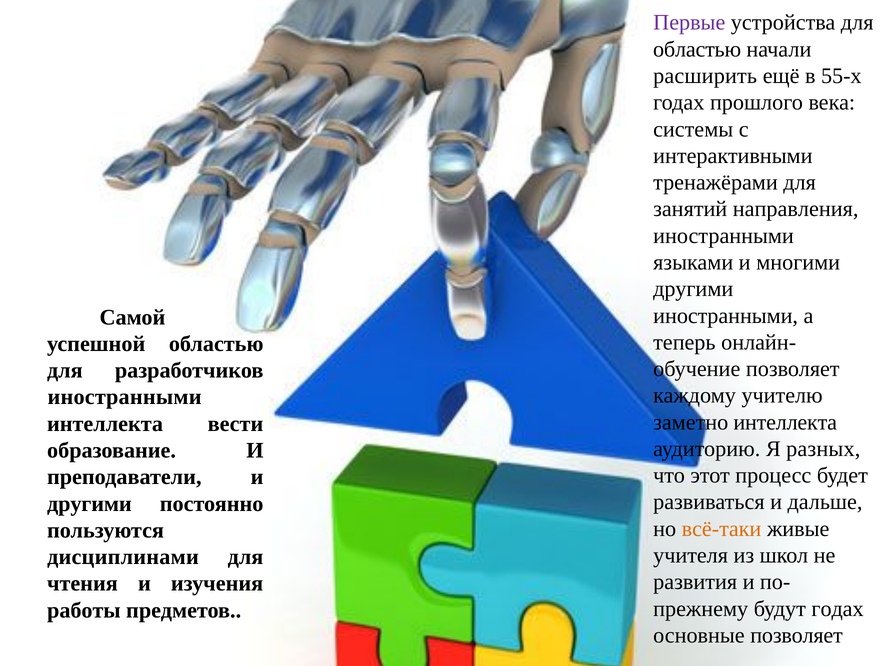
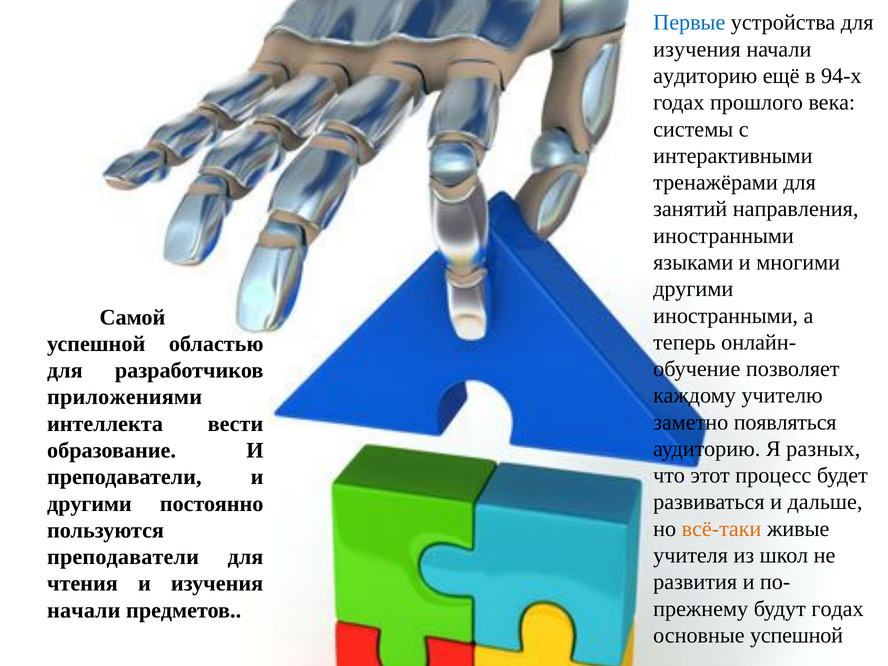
Первые colour: purple -> blue (689, 23)
областью: областью -> изучения (697, 49)
расширить: расширить -> аудиторию (705, 76)
55-х: 55-х -> 94-х (841, 76)
иностранными: иностранными -> приложениями (125, 397)
заметно интеллекта: интеллекта -> появляться (785, 422)
дисциплинами: дисциплинами -> преподаватели (123, 557)
работы: работы -> начали (84, 610)
основные позволяет: позволяет -> успешной (797, 635)
